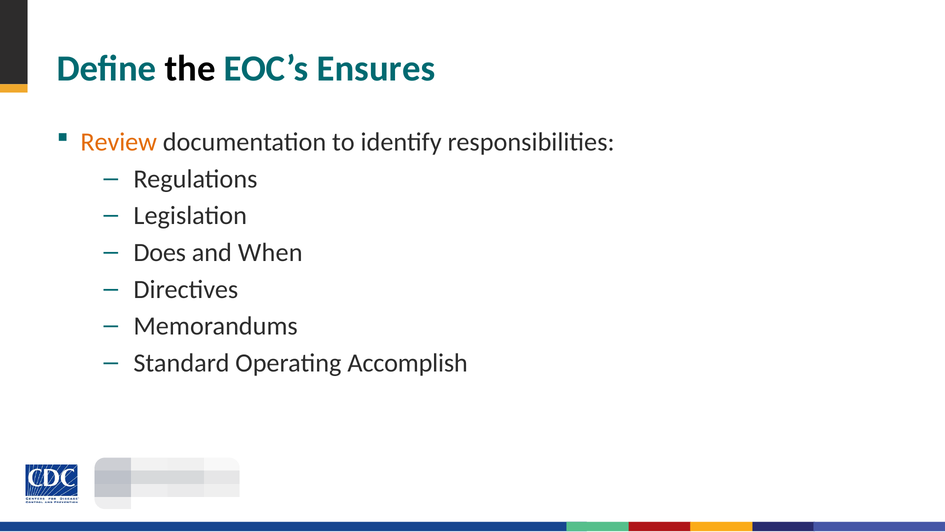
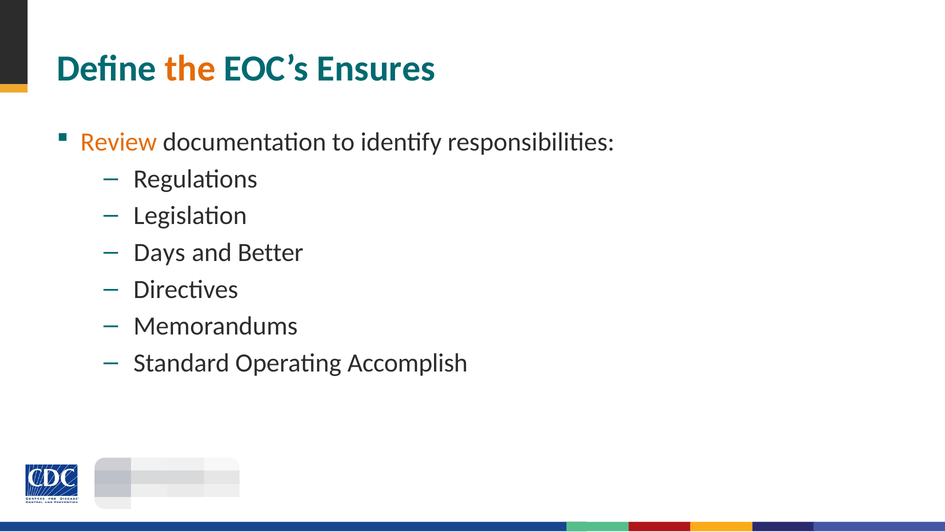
the colour: black -> orange (190, 68)
Does: Does -> Days (159, 252)
When: When -> Better (271, 252)
